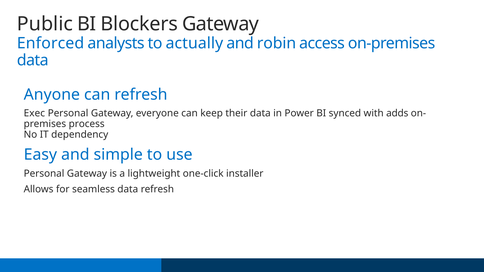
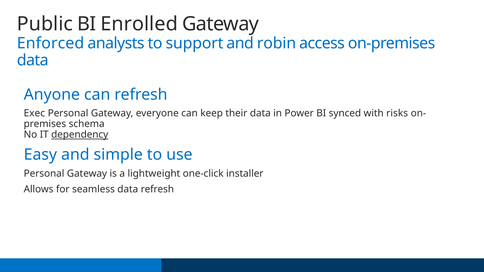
Blockers: Blockers -> Enrolled (139, 24)
actually: actually -> support (195, 43)
adds: adds -> risks (397, 113)
process: process -> schema (87, 124)
dependency underline: none -> present (80, 135)
